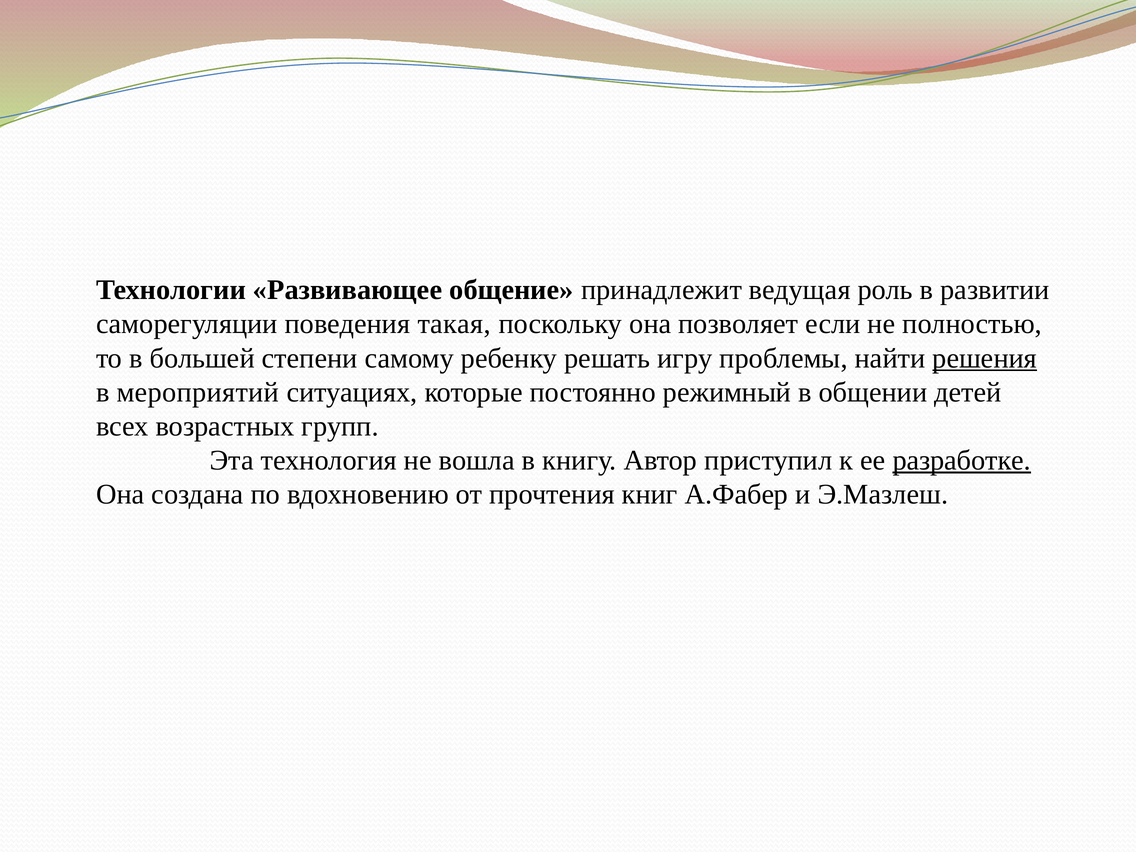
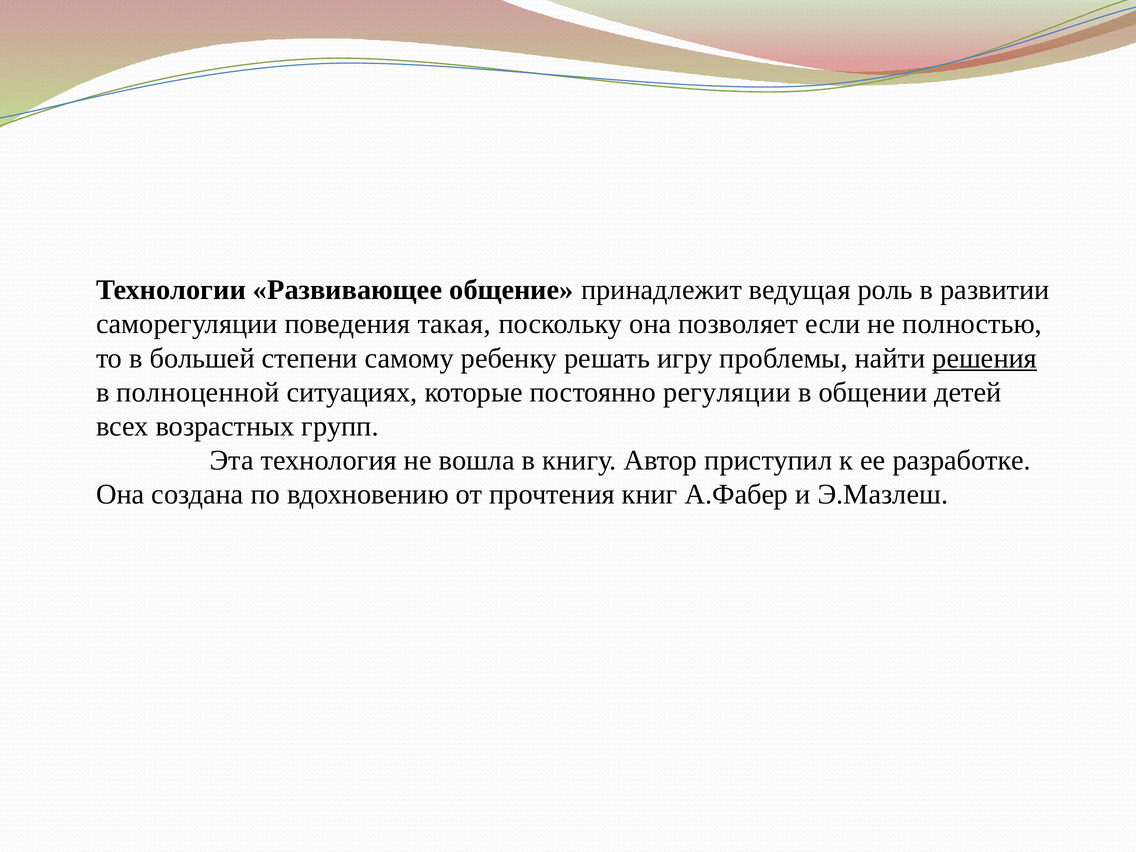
мероприятий: мероприятий -> полноценной (198, 392)
режимный: режимный -> регуляции (727, 392)
разработке underline: present -> none (962, 460)
